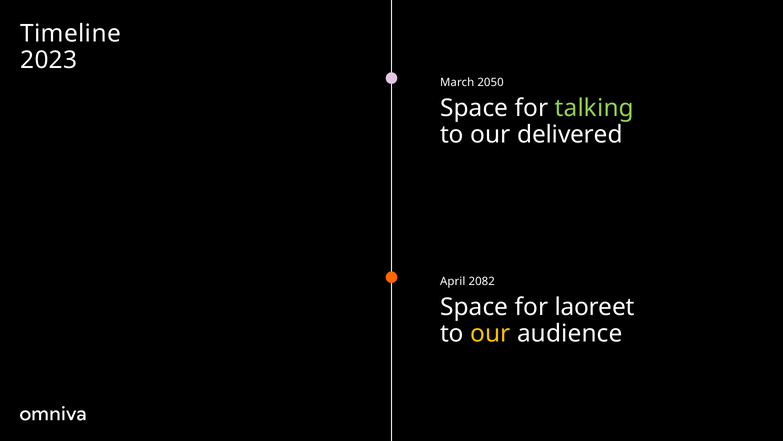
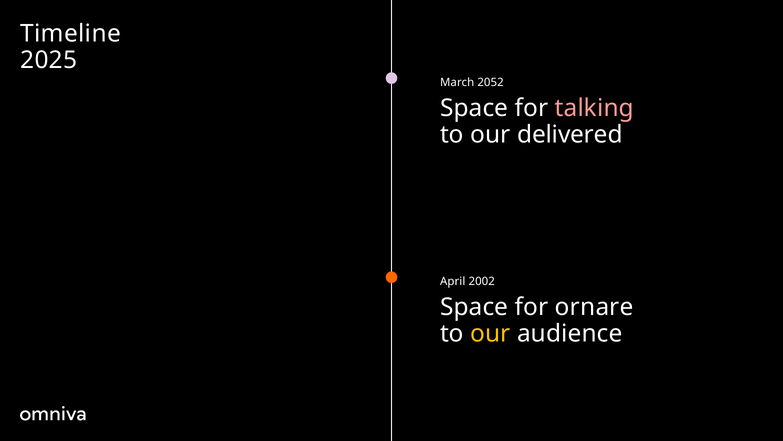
2023: 2023 -> 2025 (49, 60)
2050: 2050 -> 2052 (491, 82)
talking colour: light green -> pink (594, 108)
2082: 2082 -> 2002 (482, 281)
laoreet: laoreet -> ornare (594, 307)
